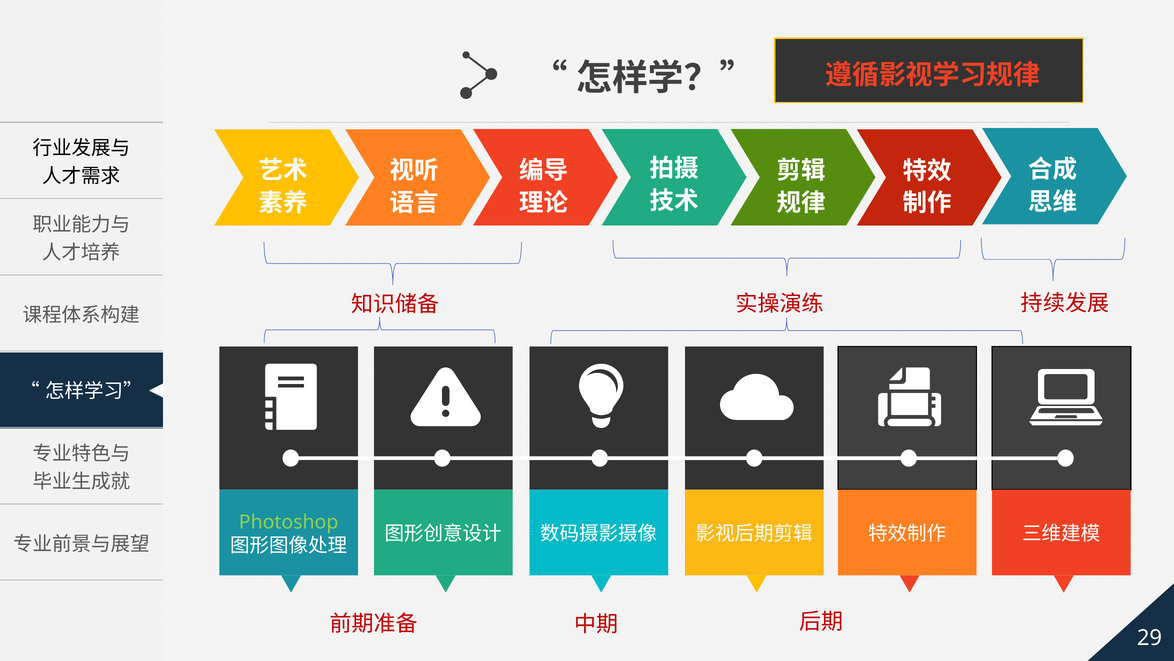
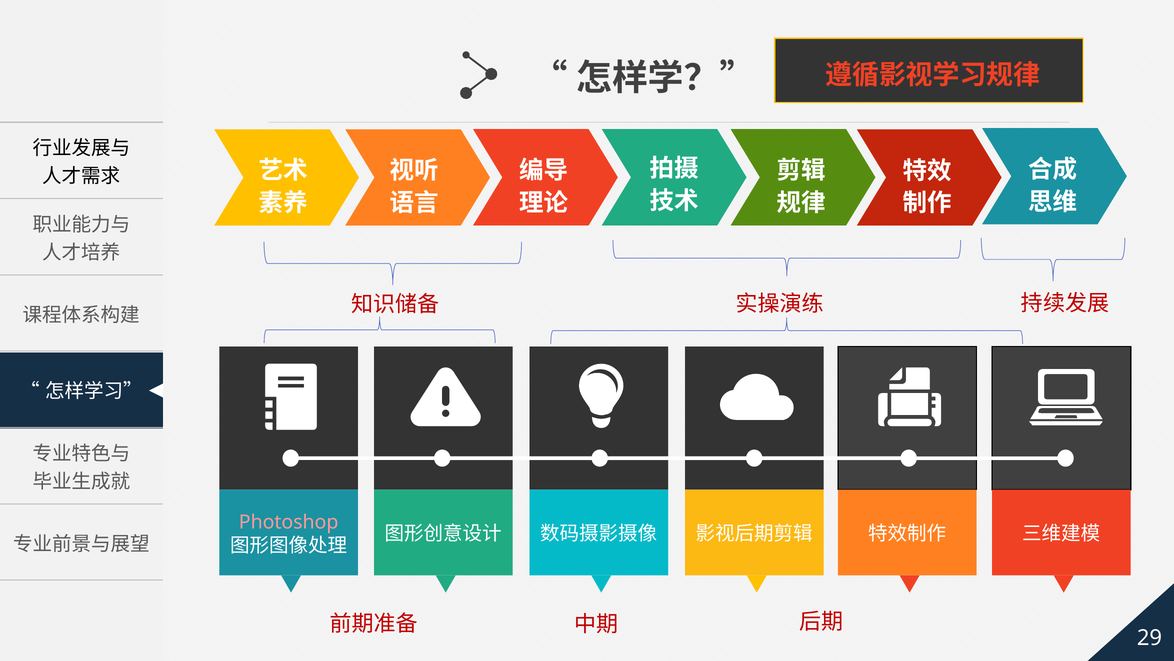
Photoshop colour: light green -> pink (289, 522)
